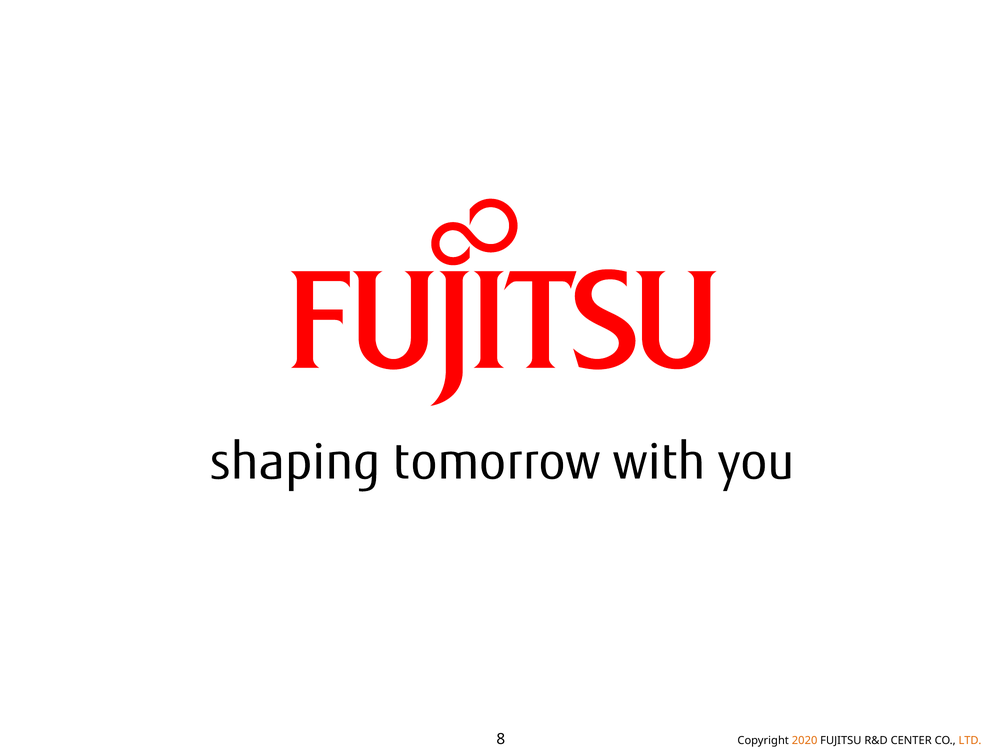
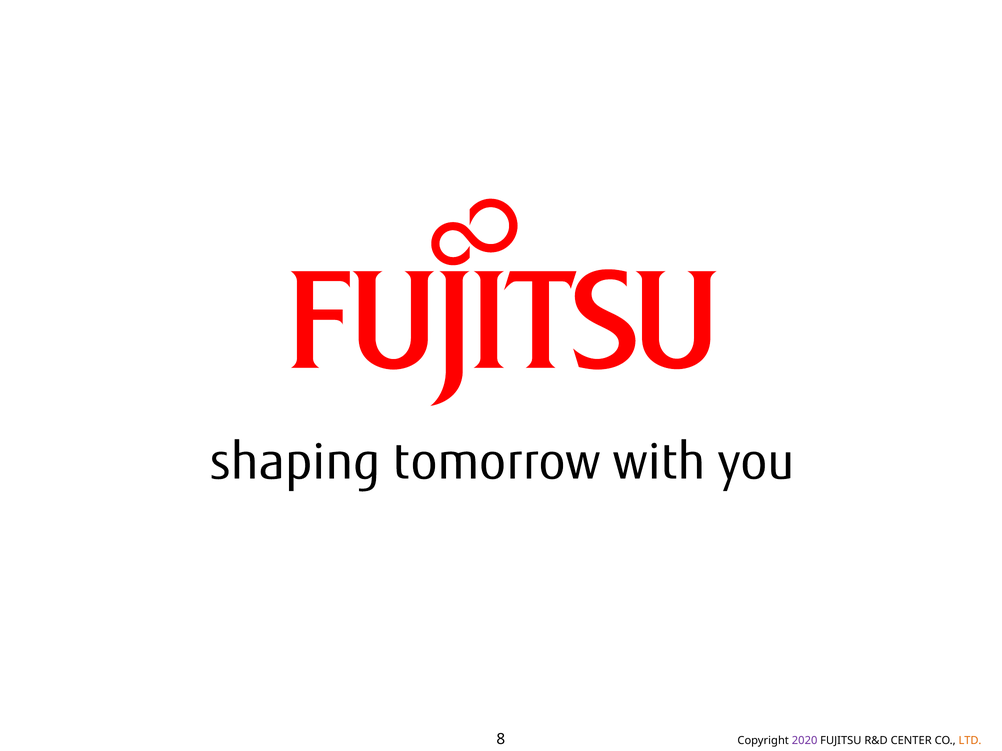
2020 colour: orange -> purple (805, 741)
